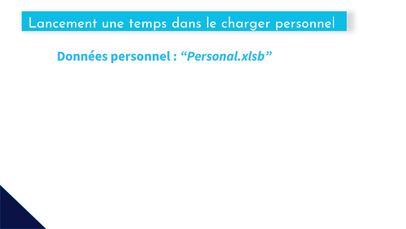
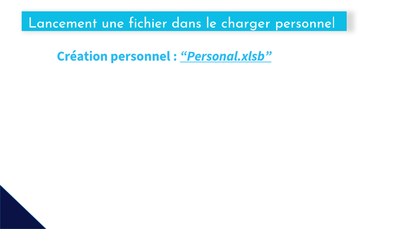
temps: temps -> fichier (148, 23)
Données: Données -> Création (82, 56)
Personal.xlsb underline: none -> present (226, 56)
